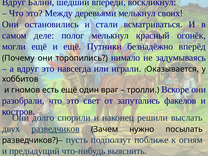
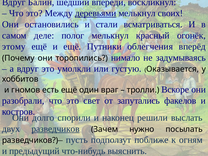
деревьями underline: none -> present (96, 13)
могли: могли -> этому (14, 47)
безнадёжно: безнадёжно -> облегчения (150, 47)
навсегда: навсегда -> умолкли (74, 69)
играли: играли -> густую (126, 69)
